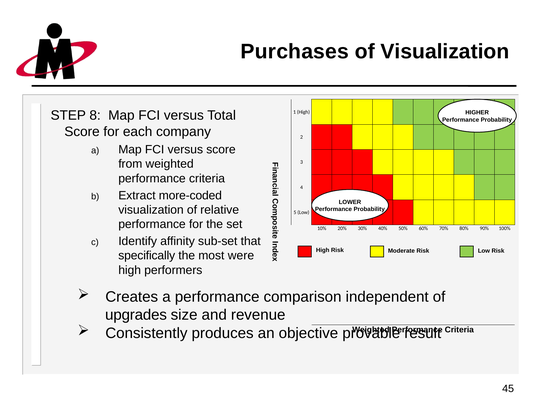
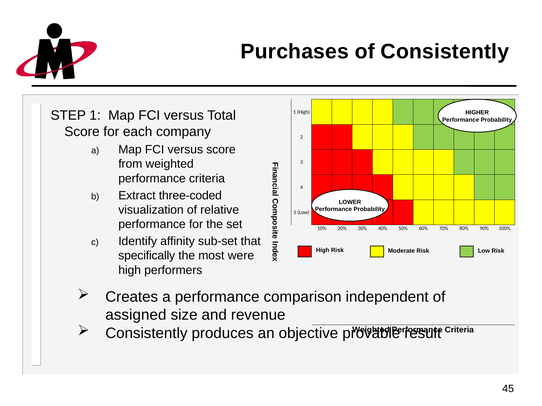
of Visualization: Visualization -> Consistently (445, 52)
STEP 8: 8 -> 1 (95, 116)
more-coded: more-coded -> three-coded (190, 196)
upgrades: upgrades -> assigned (136, 315)
